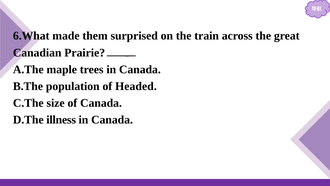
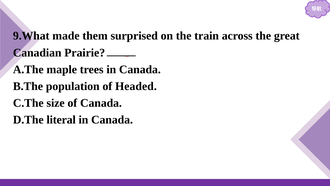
6.What: 6.What -> 9.What (31, 36)
illness: illness -> literal (61, 120)
